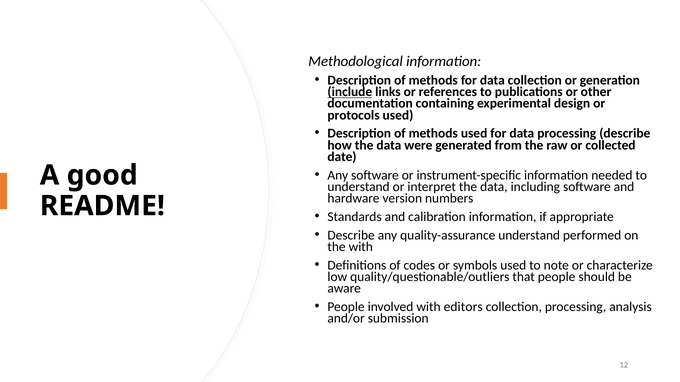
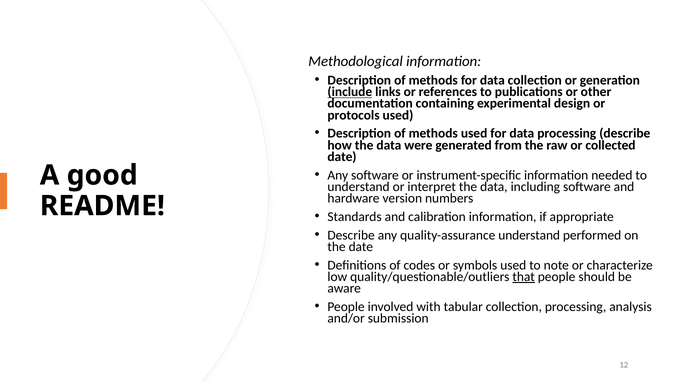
the with: with -> date (361, 247)
that underline: none -> present (524, 277)
editors: editors -> tabular (463, 307)
